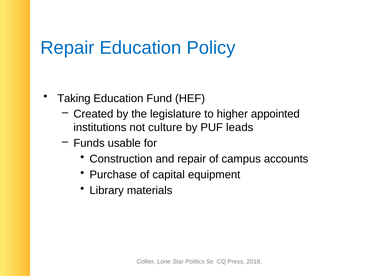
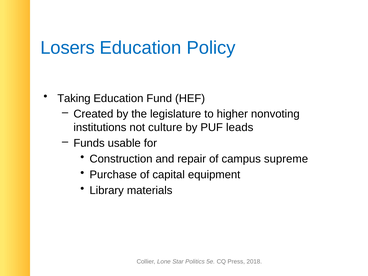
Repair: Repair -> Losers (68, 48)
appointed: appointed -> nonvoting (275, 114)
accounts: accounts -> supreme (286, 159)
